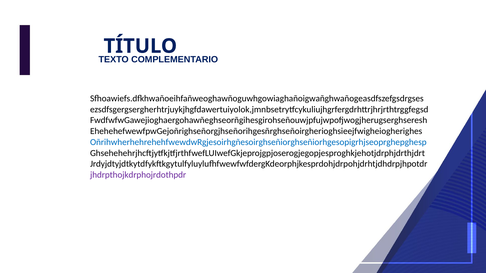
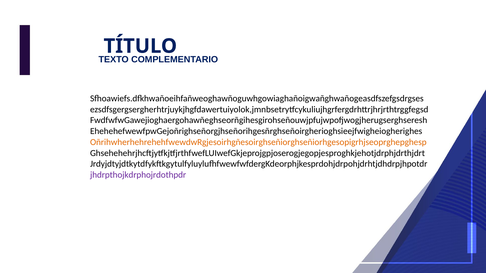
OñrihwherhehrehehfwewdwRgjesoirhgñesoirghseñiorghseñiorhgesopigrhjseoprghepghesp colour: blue -> orange (258, 142)
